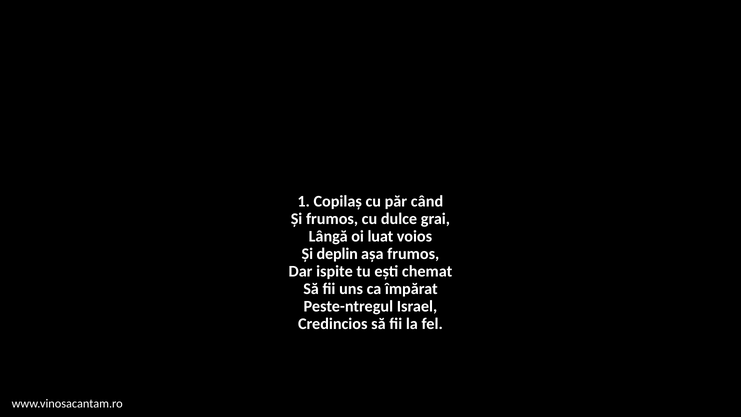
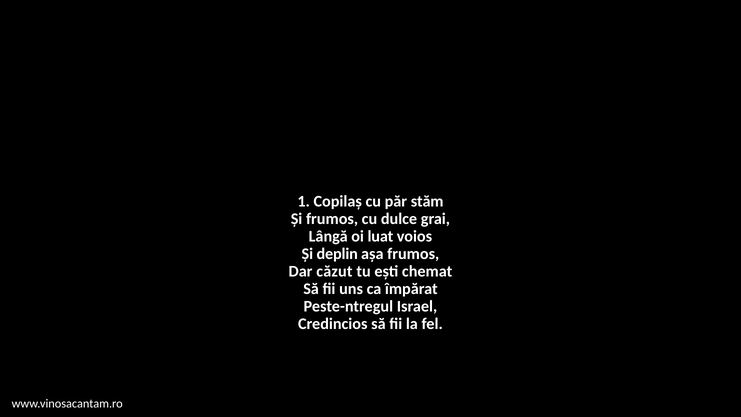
când: când -> stăm (427, 201)
ispite: ispite -> căzut (334, 271)
